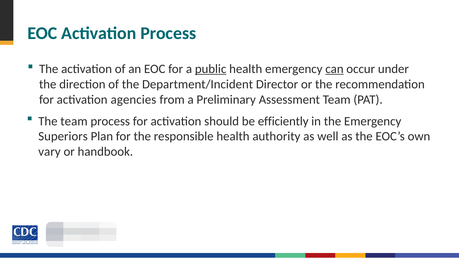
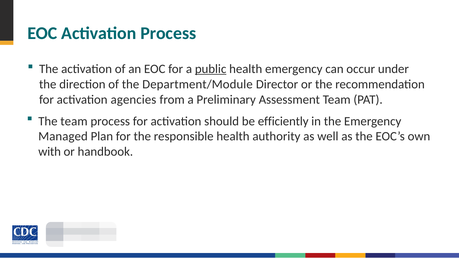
can underline: present -> none (334, 69)
Department/Incident: Department/Incident -> Department/Module (198, 84)
Superiors: Superiors -> Managed (63, 137)
vary: vary -> with (50, 152)
